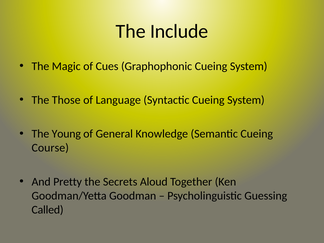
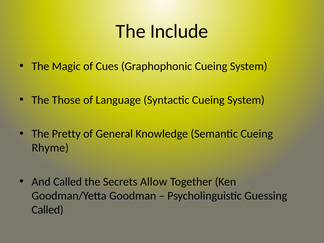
Young: Young -> Pretty (66, 134)
Course: Course -> Rhyme (50, 148)
And Pretty: Pretty -> Called (68, 182)
Aloud: Aloud -> Allow (154, 182)
